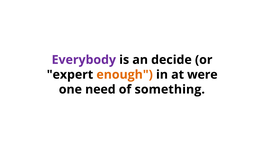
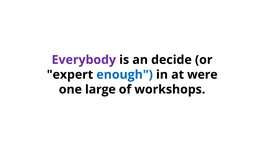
enough colour: orange -> blue (125, 75)
need: need -> large (100, 90)
something: something -> workshops (170, 90)
